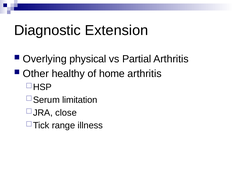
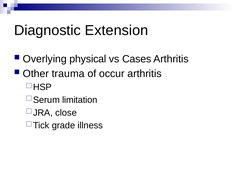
Partial: Partial -> Cases (137, 59)
healthy: healthy -> trauma (68, 73)
home: home -> occur (112, 73)
range: range -> grade (63, 125)
